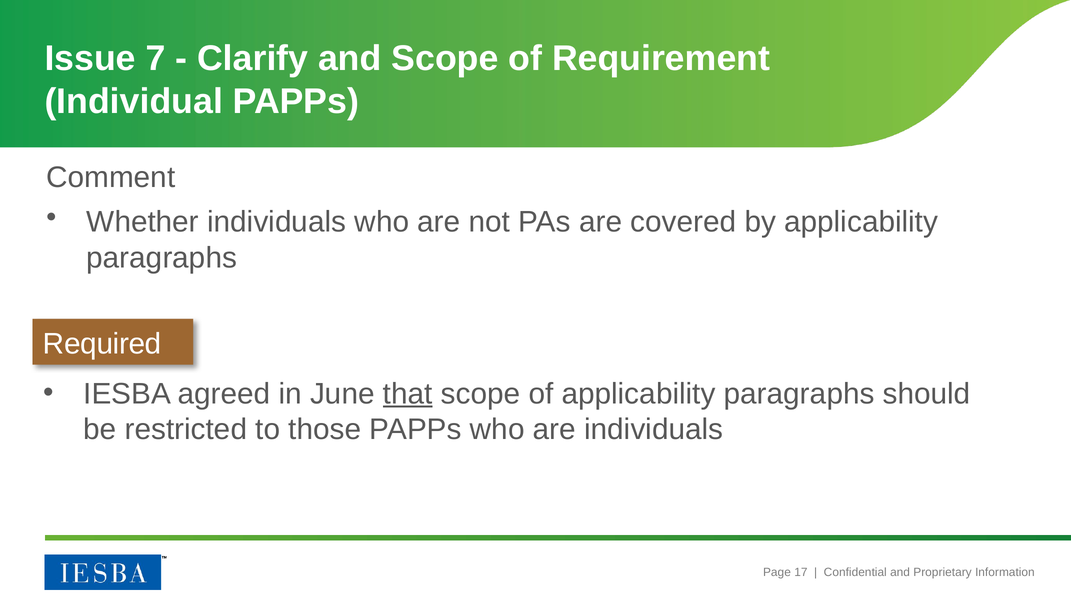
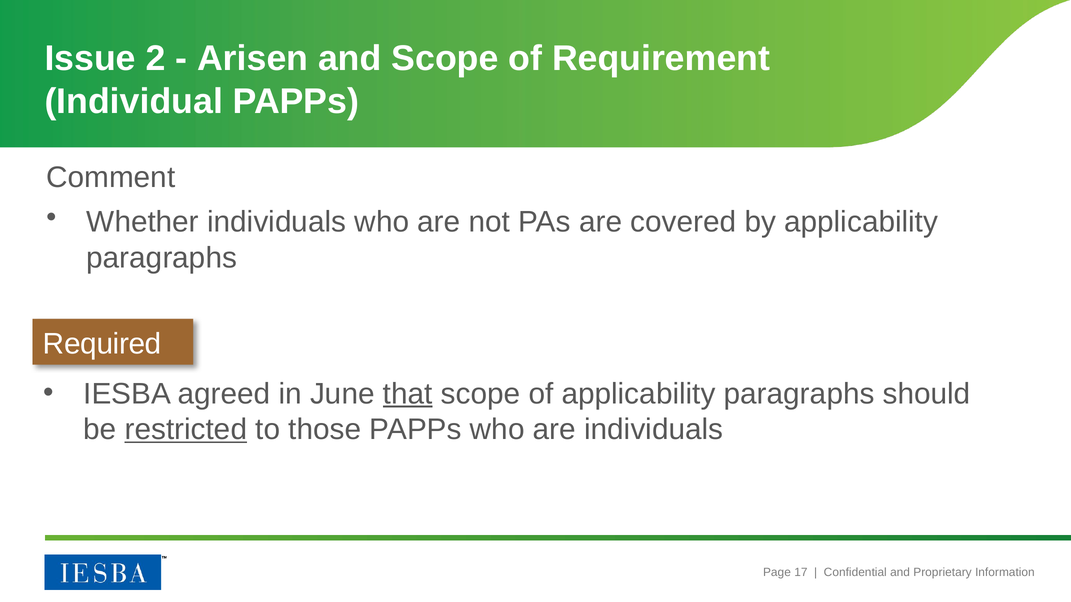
7: 7 -> 2 (156, 59)
Clarify: Clarify -> Arisen (253, 59)
restricted underline: none -> present (186, 430)
